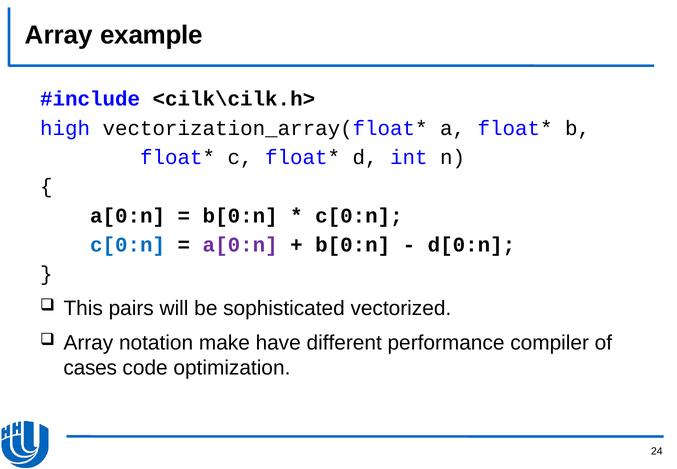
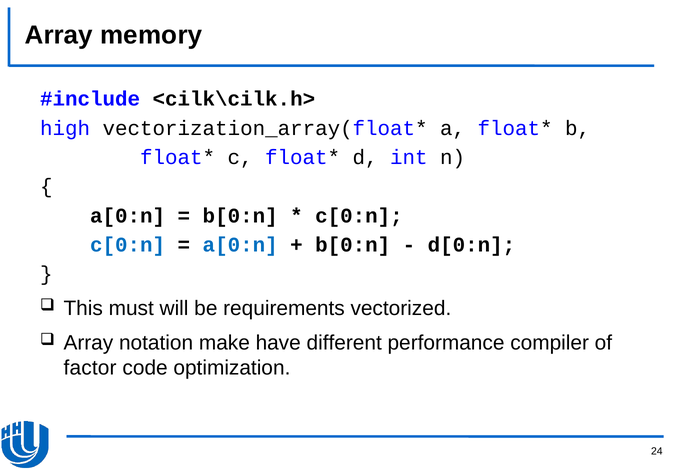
example: example -> memory (151, 35)
a[0:n colour: purple -> blue (240, 245)
pairs: pairs -> must (131, 308)
sophisticated: sophisticated -> requirements (284, 308)
cases: cases -> factor (90, 368)
